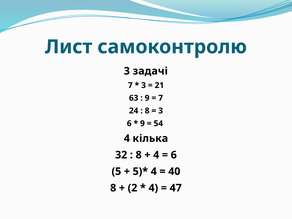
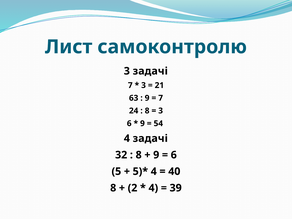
4 кілька: кілька -> задачі (150, 138)
4: 4 -> 9 (156, 155)
47: 47 -> 39 (176, 188)
